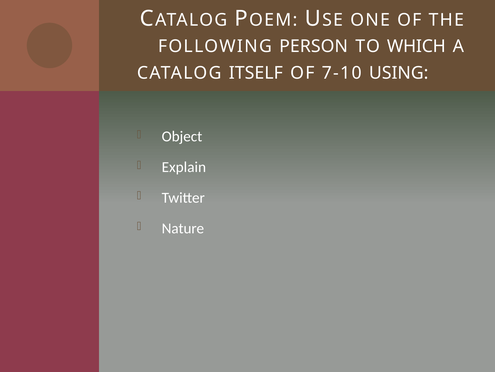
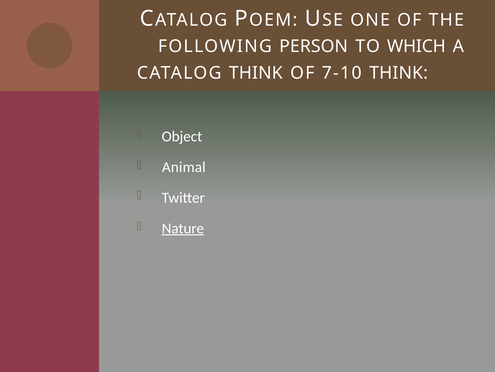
CATALOG ITSELF: ITSELF -> THINK (256, 73)
7-10 USING: USING -> THINK (399, 73)
Explain: Explain -> Animal (184, 167)
Nature underline: none -> present (183, 228)
